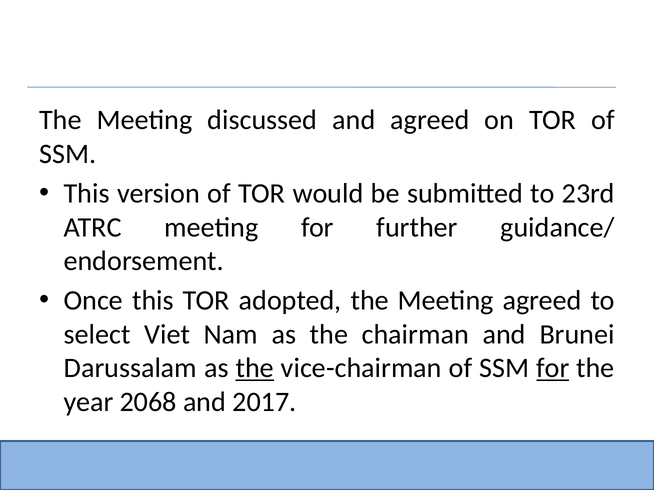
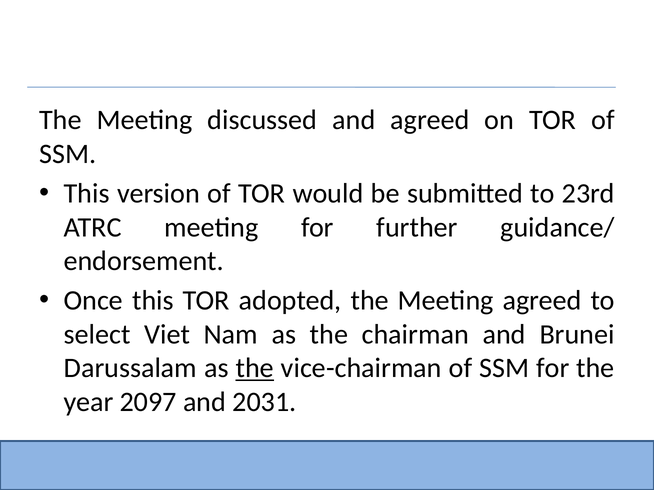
for underline: present -> none (553, 369)
2068: 2068 -> 2097 (148, 402)
2017: 2017 -> 2031 (264, 402)
